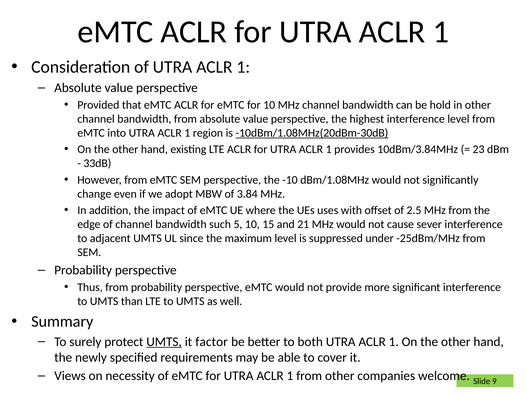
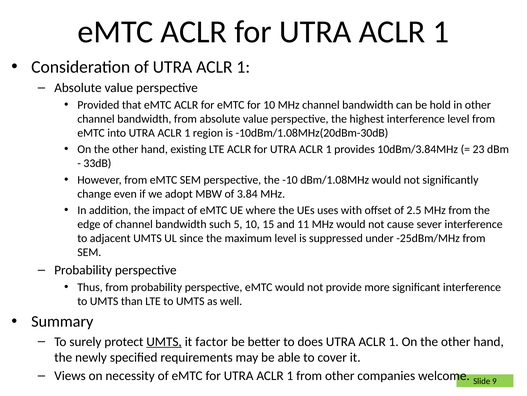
-10dBm/1.08MHz(20dBm-30dB underline: present -> none (312, 133)
21: 21 -> 11 (303, 224)
both: both -> does (310, 341)
